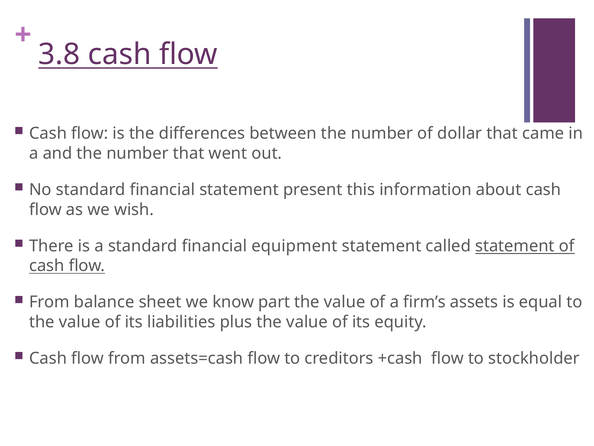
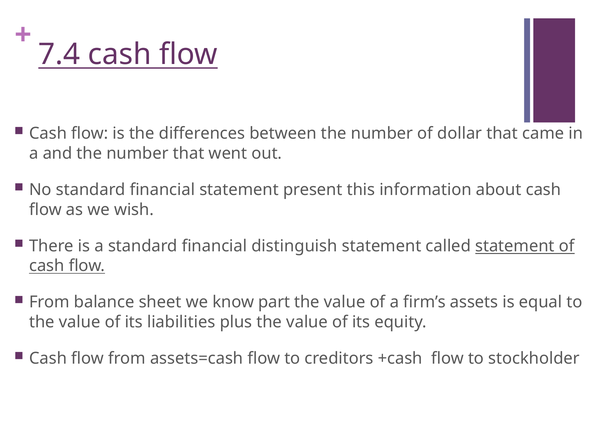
3.8: 3.8 -> 7.4 (59, 54)
equipment: equipment -> distinguish (294, 246)
